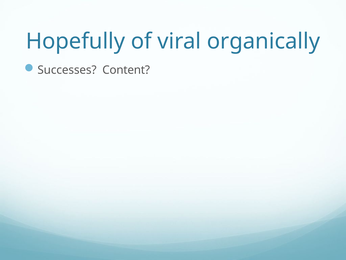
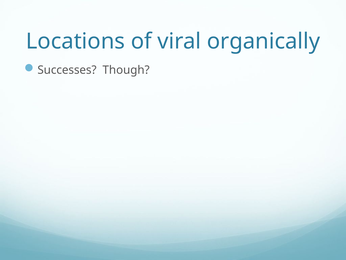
Hopefully: Hopefully -> Locations (75, 41)
Content: Content -> Though (126, 70)
